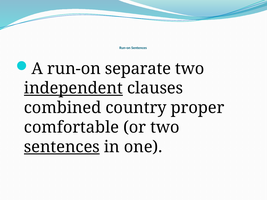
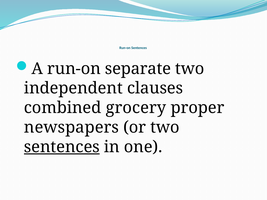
independent underline: present -> none (73, 88)
country: country -> grocery (136, 108)
comfortable: comfortable -> newspapers (71, 127)
